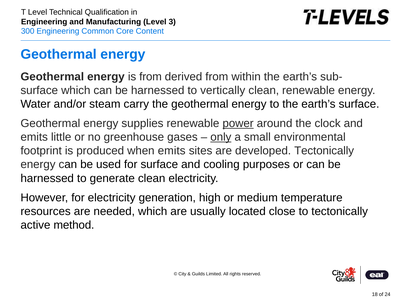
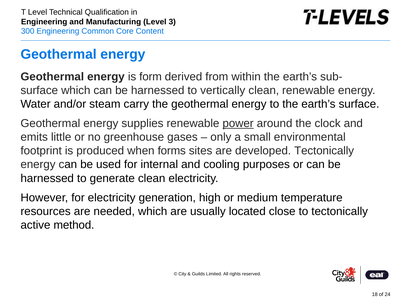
is from: from -> form (151, 77)
only underline: present -> none (221, 137)
when emits: emits -> forms (172, 151)
for surface: surface -> internal (159, 165)
